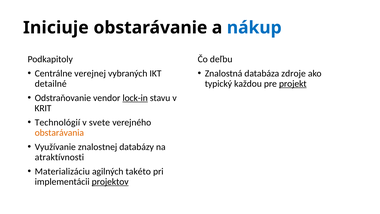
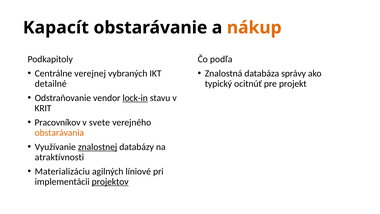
Iniciuje: Iniciuje -> Kapacít (56, 28)
nákup colour: blue -> orange (254, 28)
deľbu: deľbu -> podľa (221, 59)
zdroje: zdroje -> správy (294, 73)
každou: každou -> ocitnúť (248, 84)
projekt underline: present -> none (293, 84)
Technológií: Technológií -> Pracovníkov (58, 122)
znalostnej underline: none -> present (98, 147)
takéto: takéto -> líniové (138, 171)
